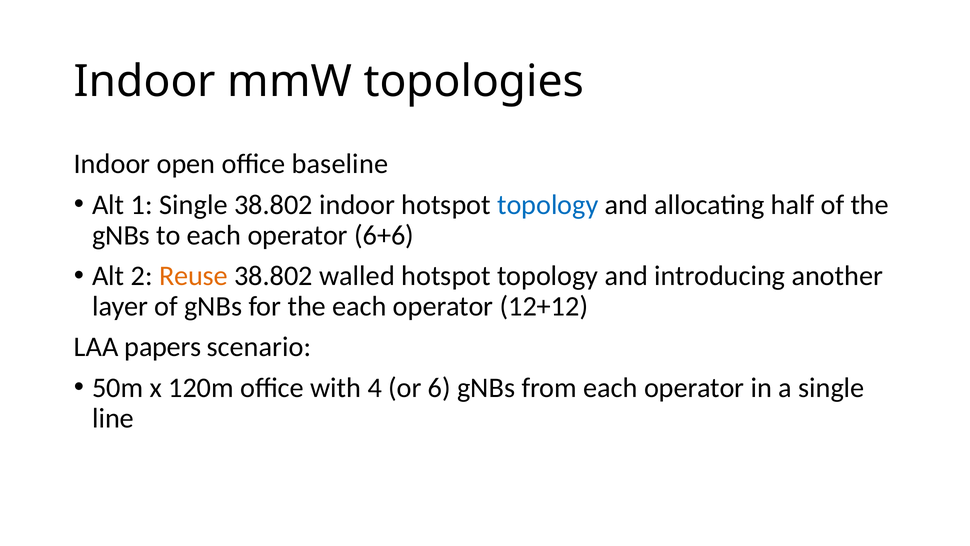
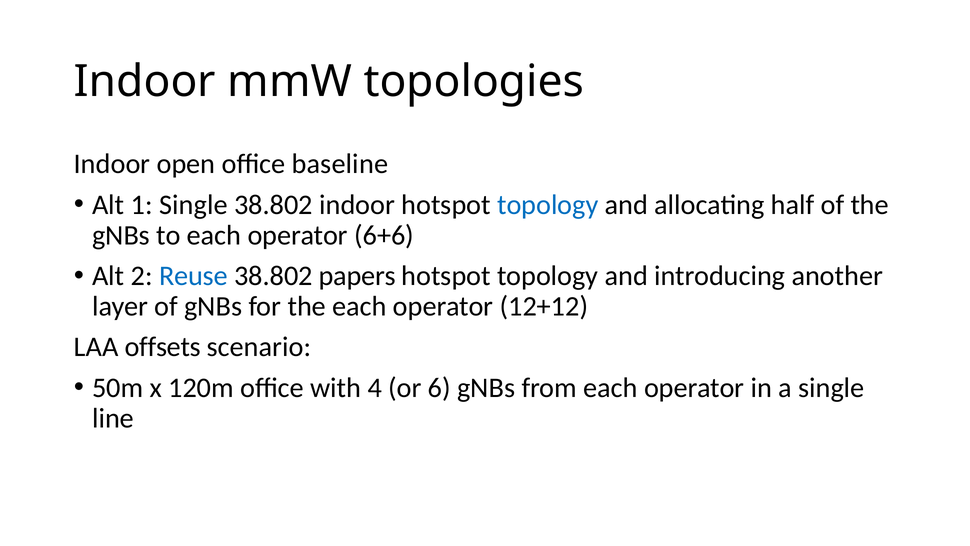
Reuse colour: orange -> blue (193, 276)
walled: walled -> papers (357, 276)
papers: papers -> offsets (163, 347)
